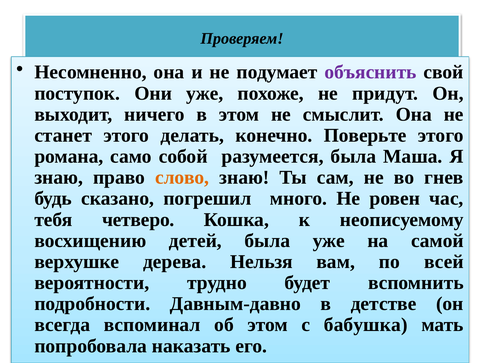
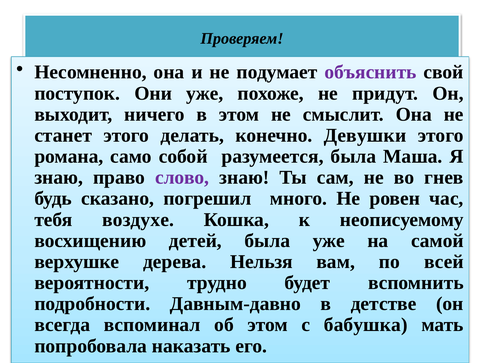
Поверьте: Поверьте -> Девушки (365, 135)
слово colour: orange -> purple (182, 177)
четверо: четверо -> воздухе (138, 220)
